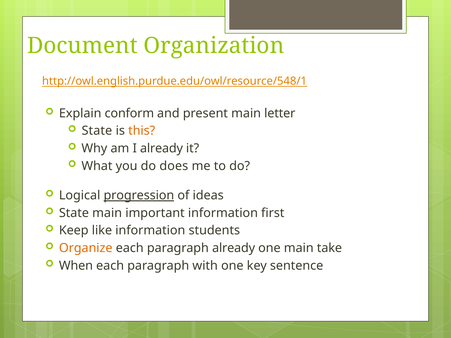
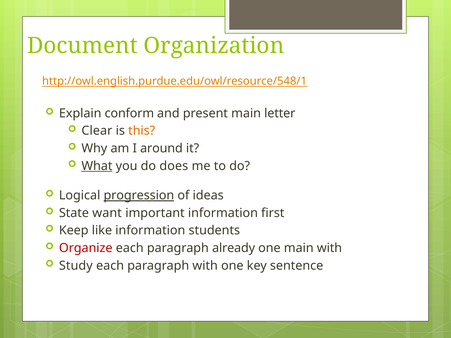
State: State -> Clear (97, 131)
I already: already -> around (161, 148)
What underline: none -> present (97, 166)
State main: main -> want (107, 213)
Organize colour: orange -> red (86, 248)
main take: take -> with (329, 248)
When: When -> Study (76, 266)
